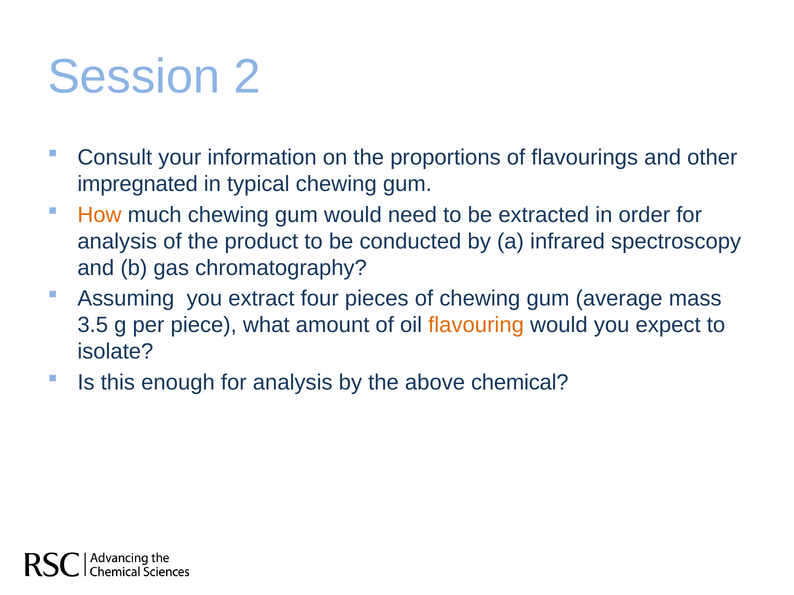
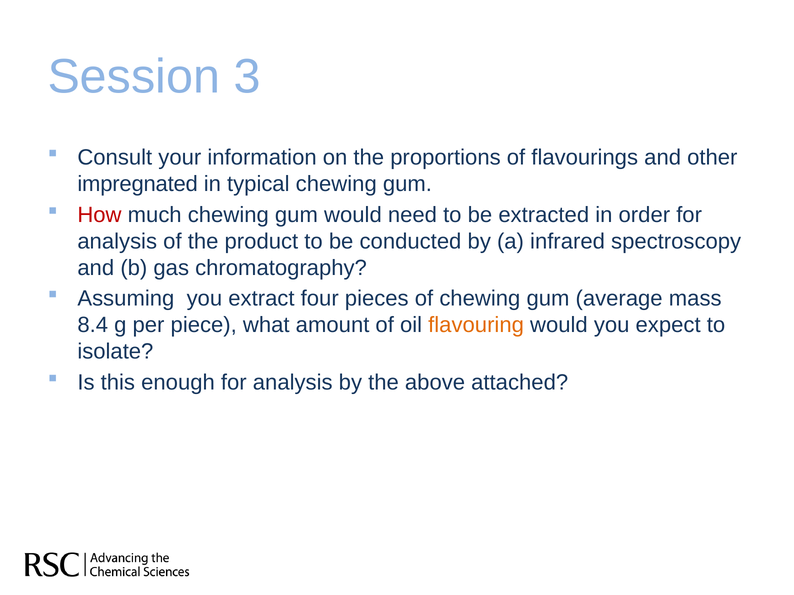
2: 2 -> 3 (247, 77)
How colour: orange -> red (99, 215)
3.5: 3.5 -> 8.4 (93, 325)
chemical: chemical -> attached (520, 383)
